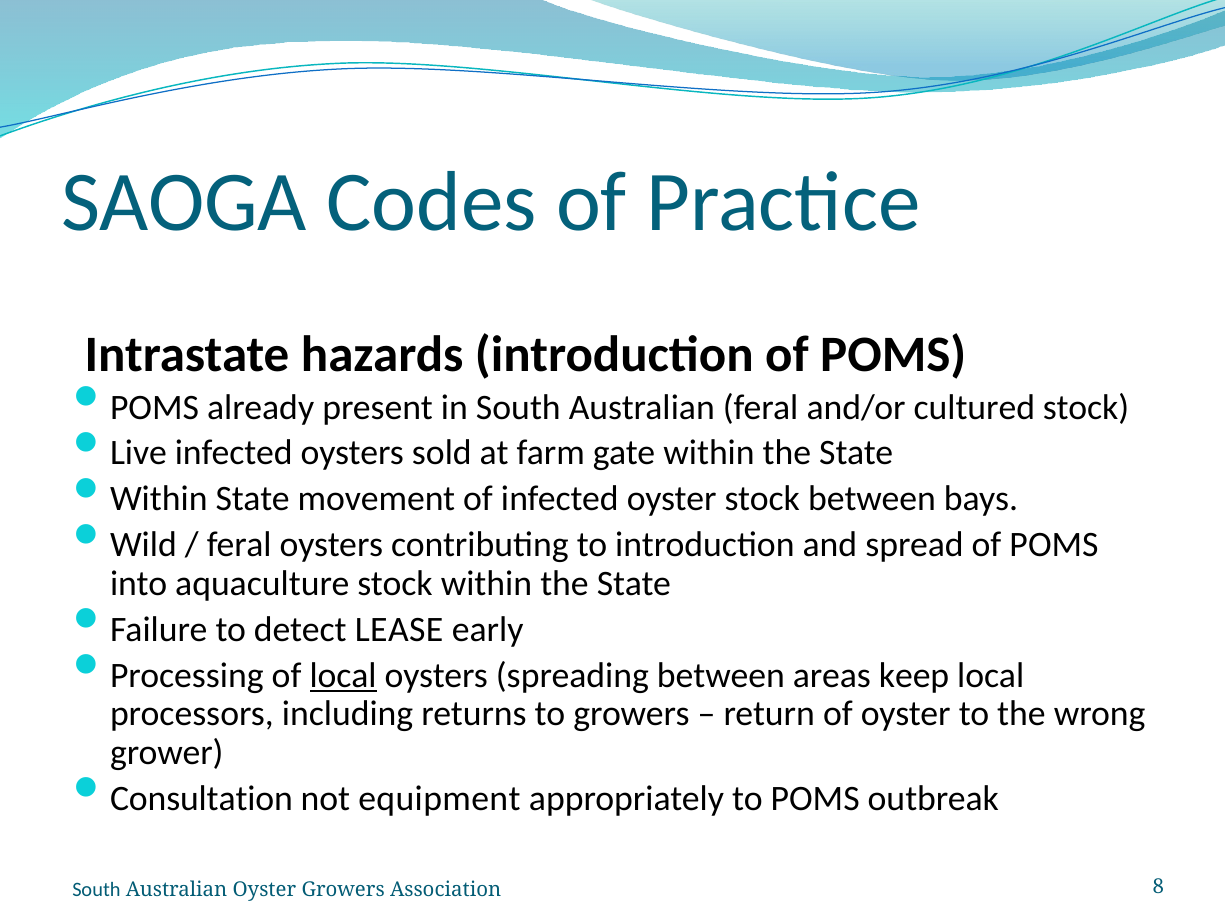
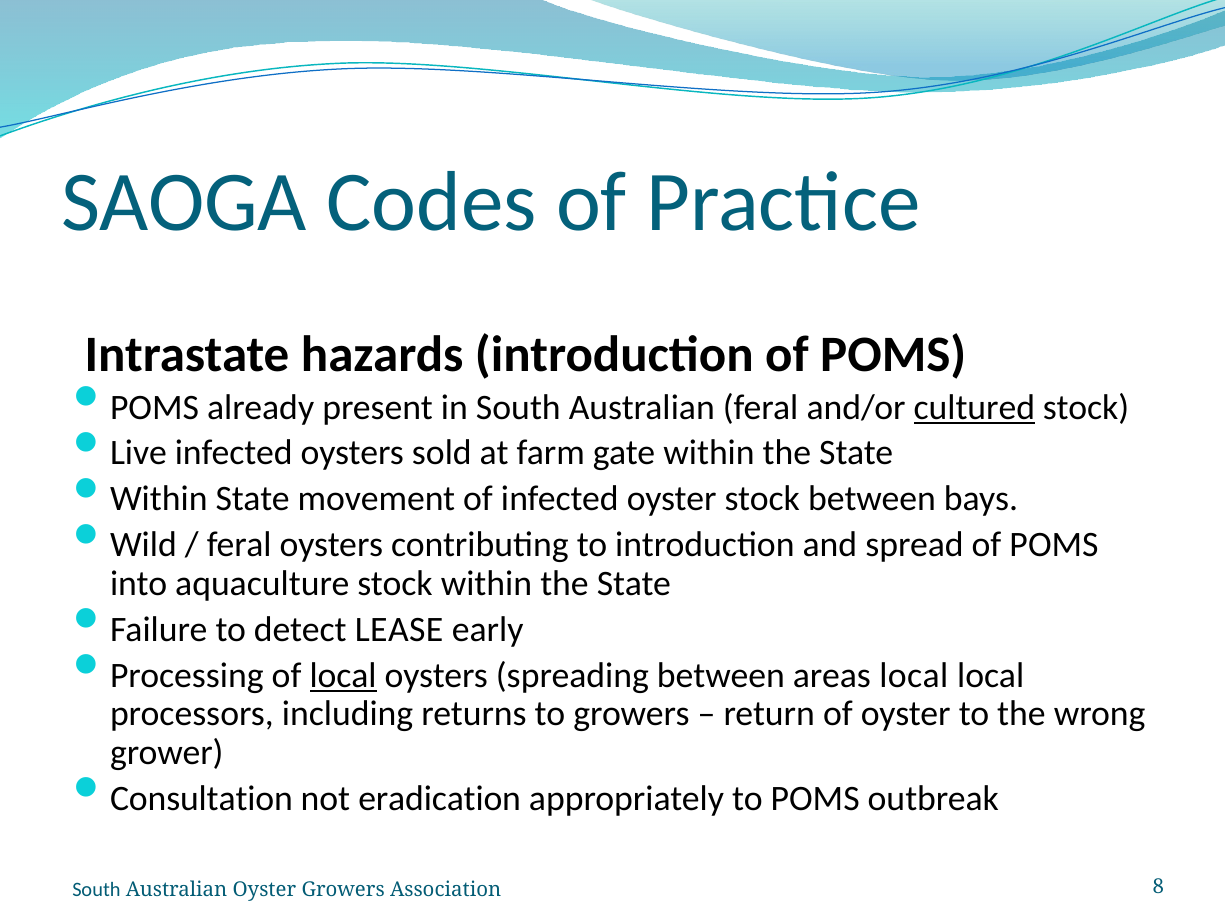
cultured underline: none -> present (974, 407)
areas keep: keep -> local (914, 675)
equipment: equipment -> eradication (440, 798)
